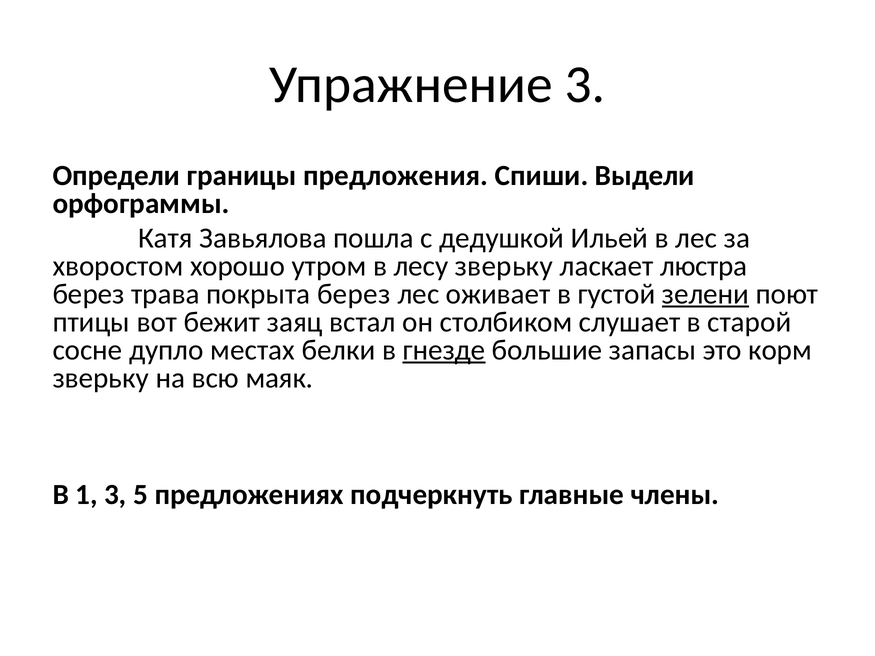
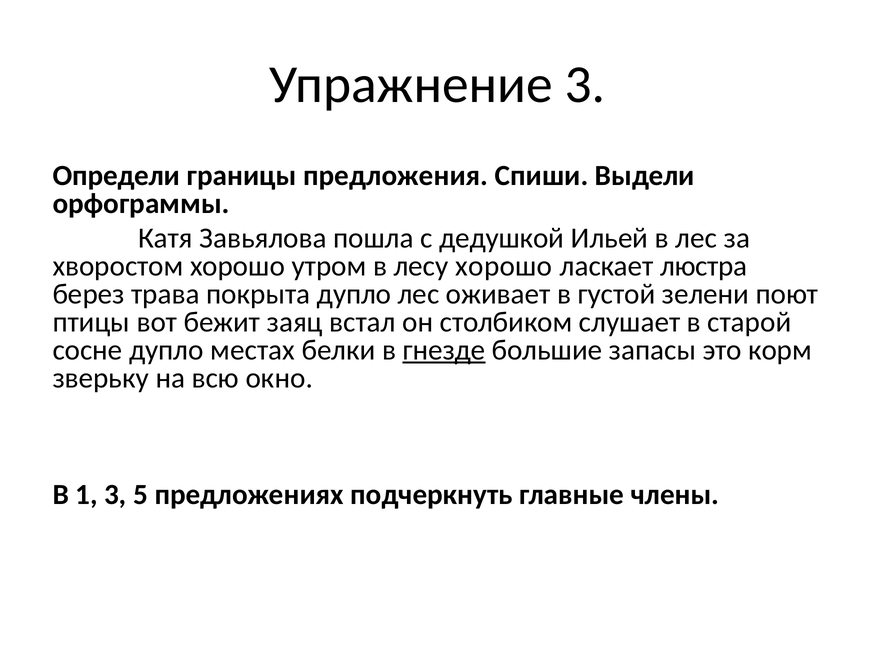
лесу зверьку: зверьку -> хорошо (504, 266)
покрыта берез: берез -> дупло (354, 294)
зелени underline: present -> none (705, 294)
маяк: маяк -> окно (279, 378)
